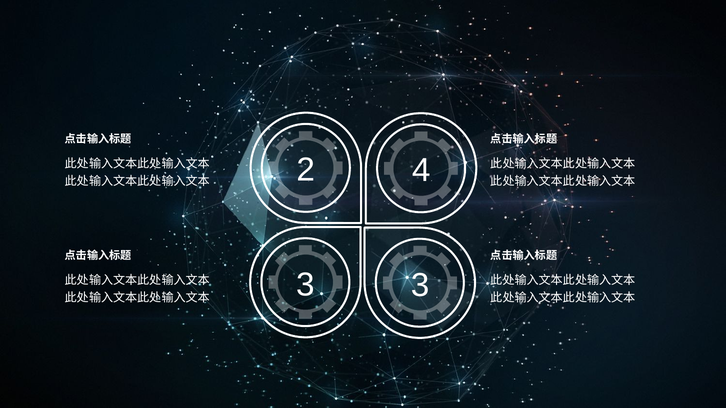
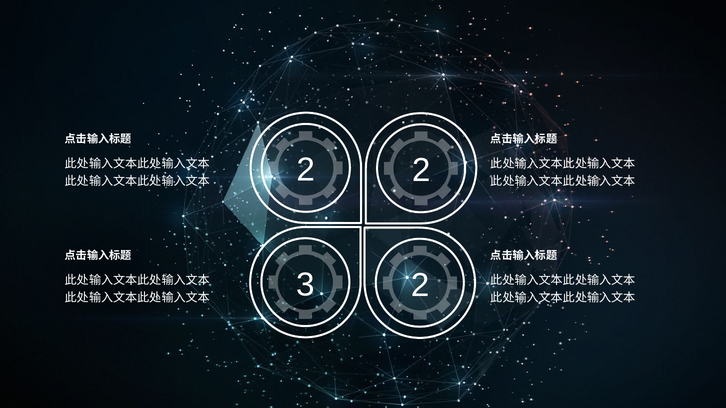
2 4: 4 -> 2 (421, 171)
3 3: 3 -> 2 (420, 285)
